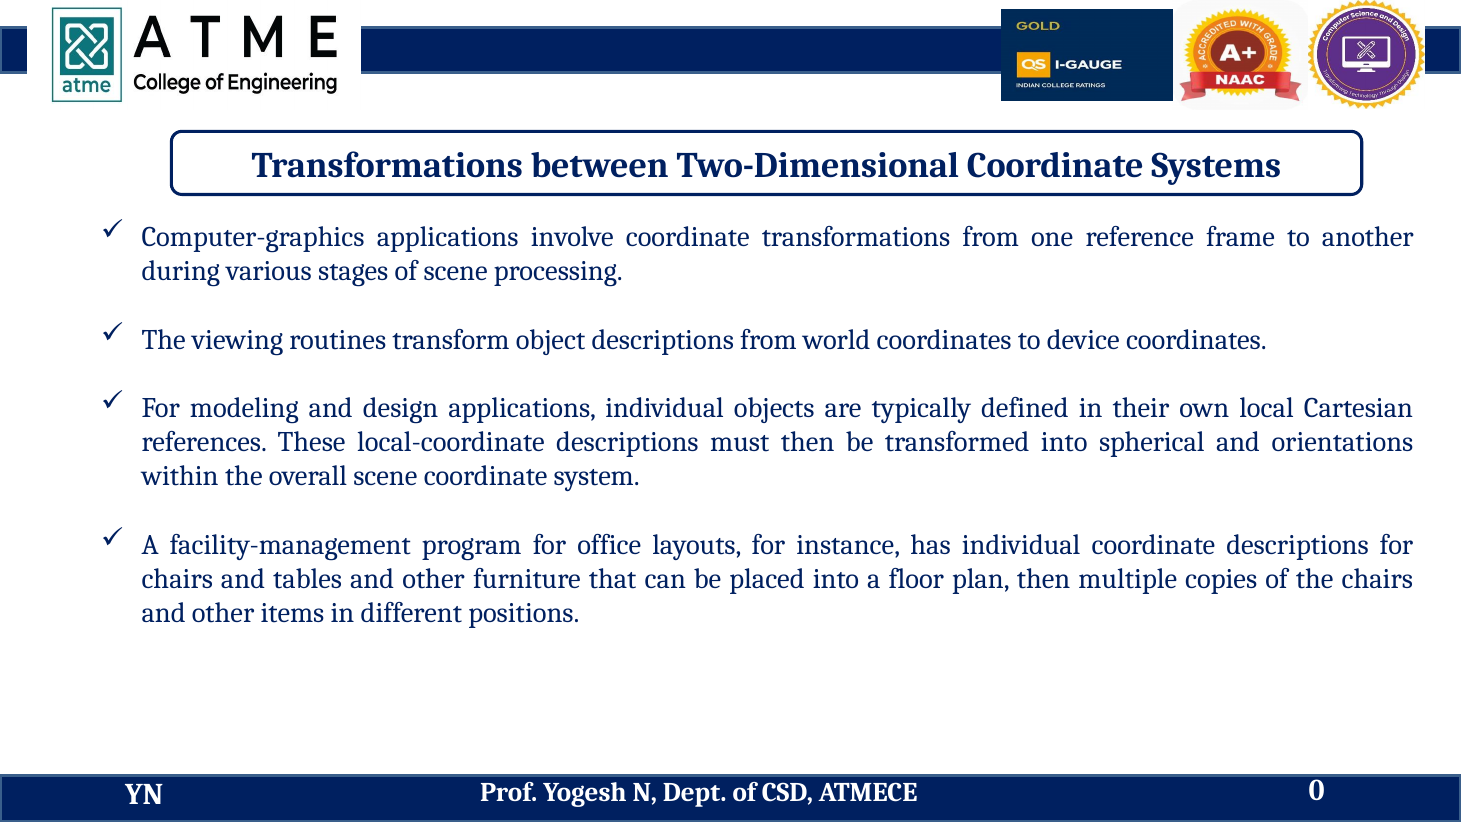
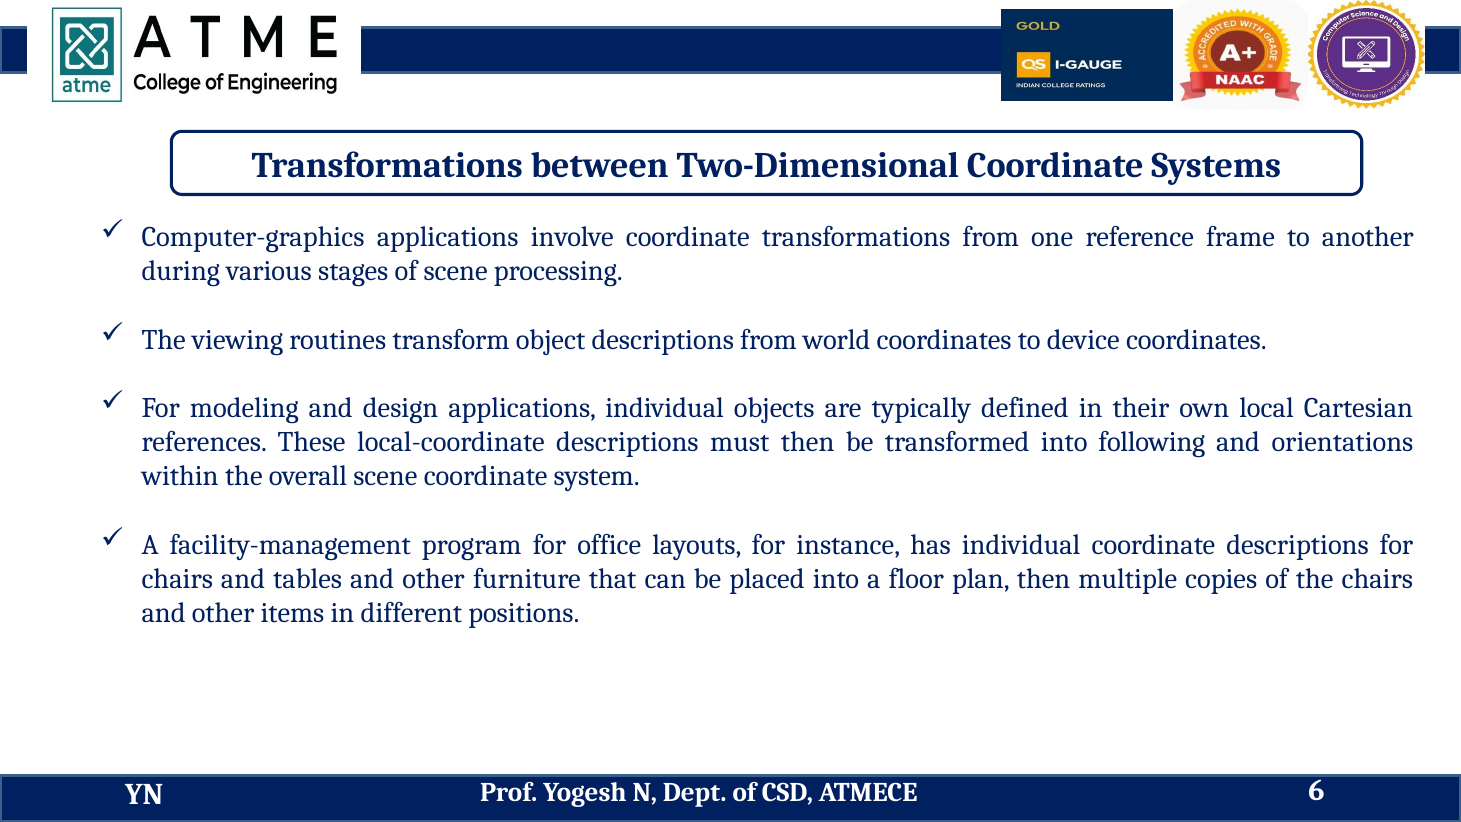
spherical: spherical -> following (1152, 442)
0: 0 -> 6 (1317, 791)
